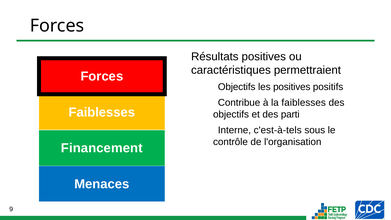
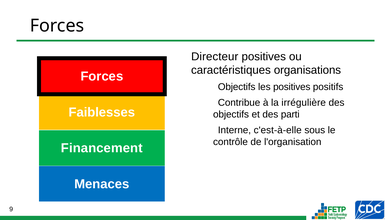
Résultats: Résultats -> Directeur (215, 57)
permettraient: permettraient -> organisations (307, 70)
la faiblesses: faiblesses -> irrégulière (304, 103)
c'est-à-tels: c'est-à-tels -> c'est-à-elle (278, 130)
